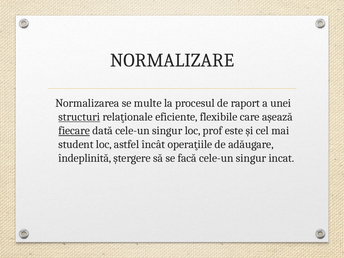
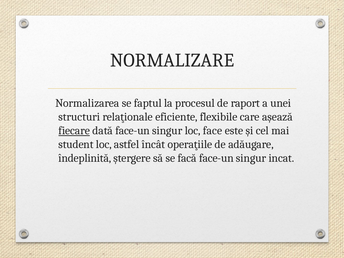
multe: multe -> faptul (148, 103)
structuri underline: present -> none (79, 117)
dată cele-un: cele-un -> face-un (133, 131)
prof: prof -> face (212, 131)
facă cele-un: cele-un -> face-un (216, 158)
